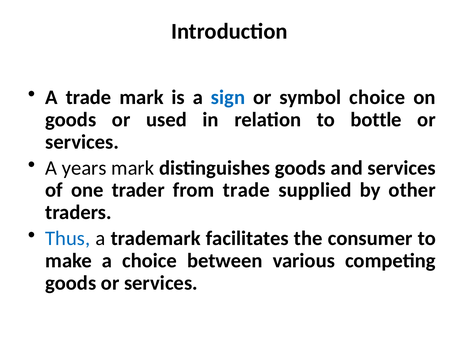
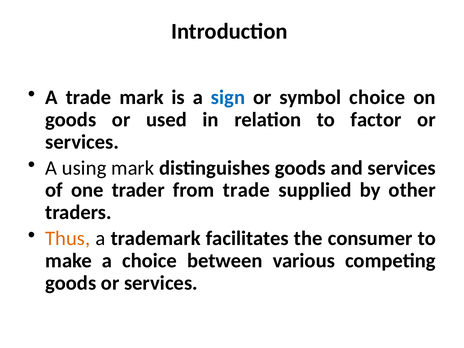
bottle: bottle -> factor (376, 120)
years: years -> using (84, 168)
Thus colour: blue -> orange (68, 238)
